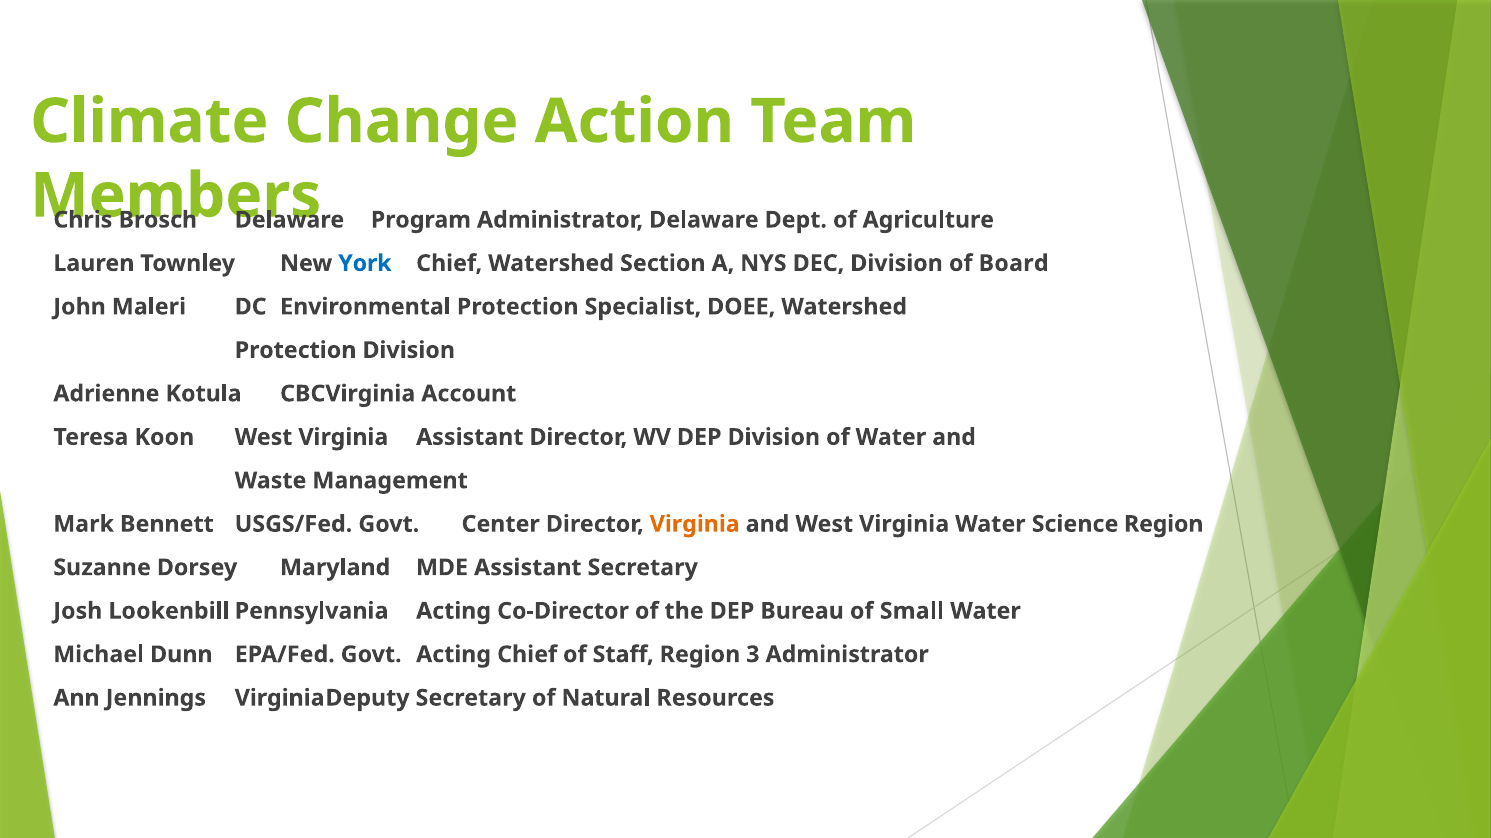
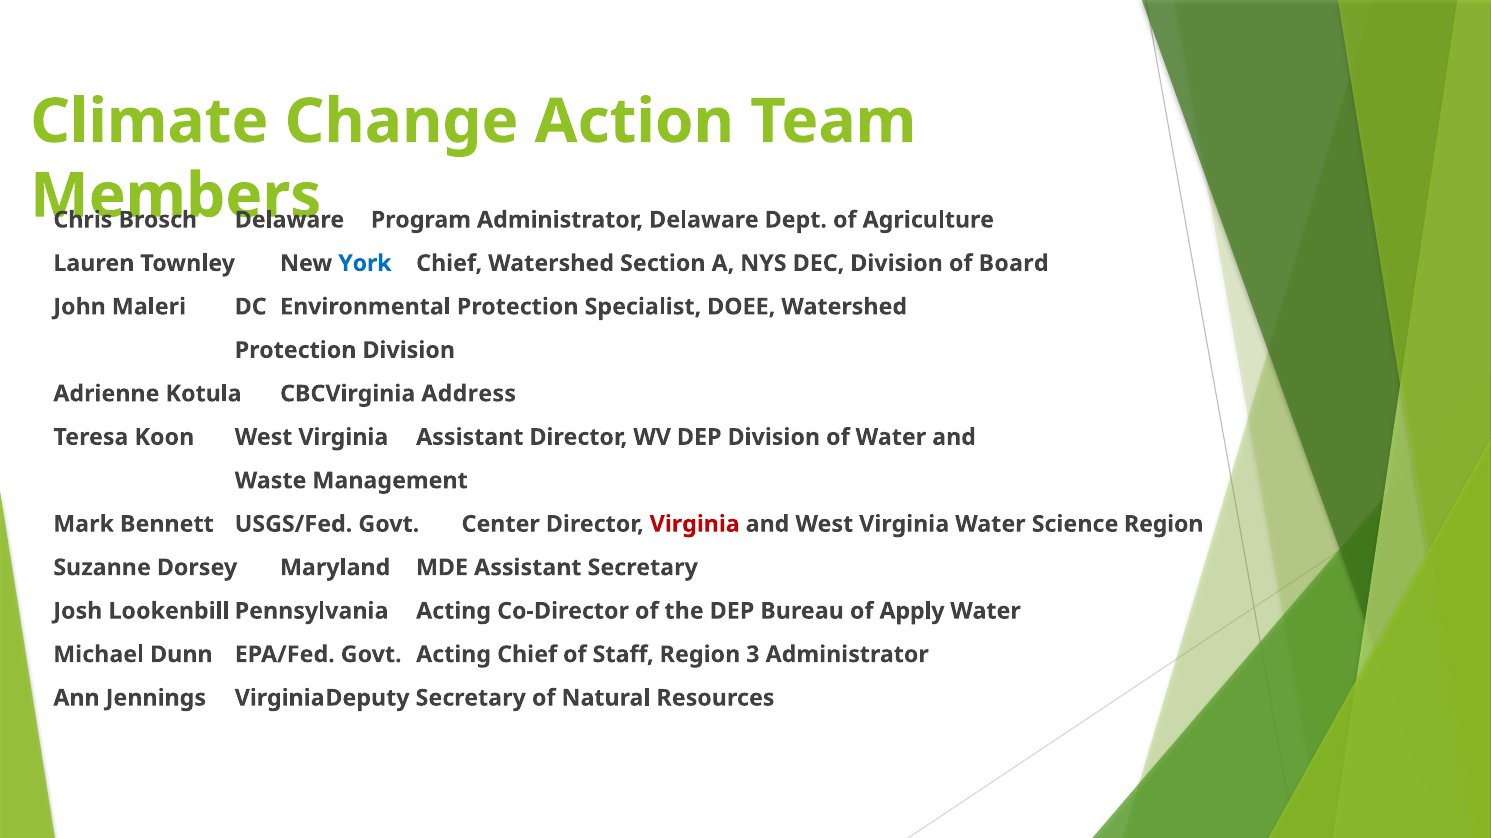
Account: Account -> Address (469, 394)
Virginia colour: orange -> red (695, 524)
Small: Small -> Apply (912, 611)
